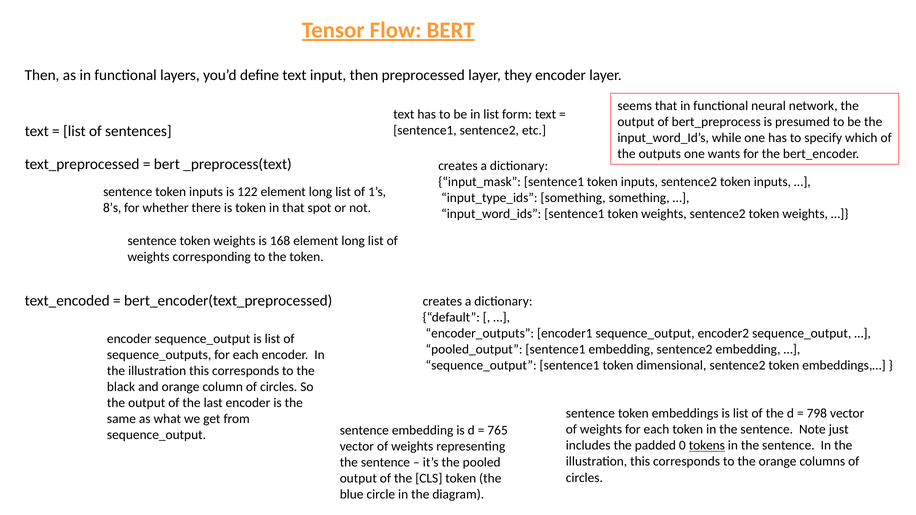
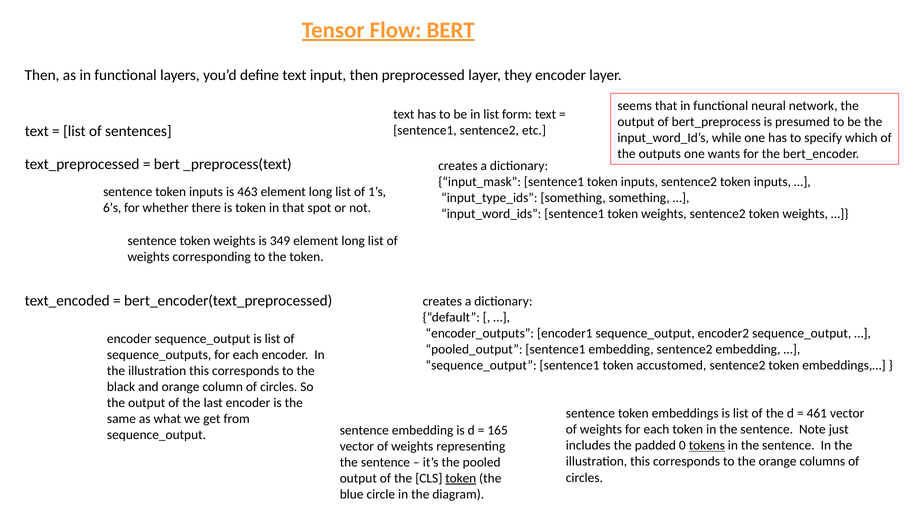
122: 122 -> 463 (247, 192)
8’s: 8’s -> 6’s (112, 208)
168: 168 -> 349 (280, 241)
dimensional: dimensional -> accustomed (671, 366)
798: 798 -> 461 (817, 414)
765: 765 -> 165 (498, 430)
token underline: none -> present (461, 478)
